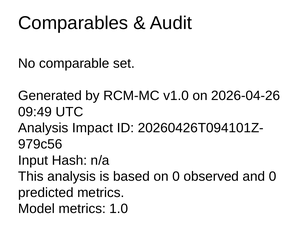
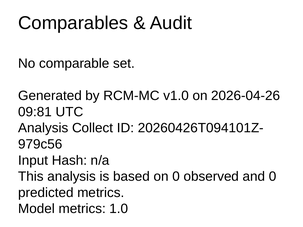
09:49: 09:49 -> 09:81 (35, 112)
Impact: Impact -> Collect (93, 128)
